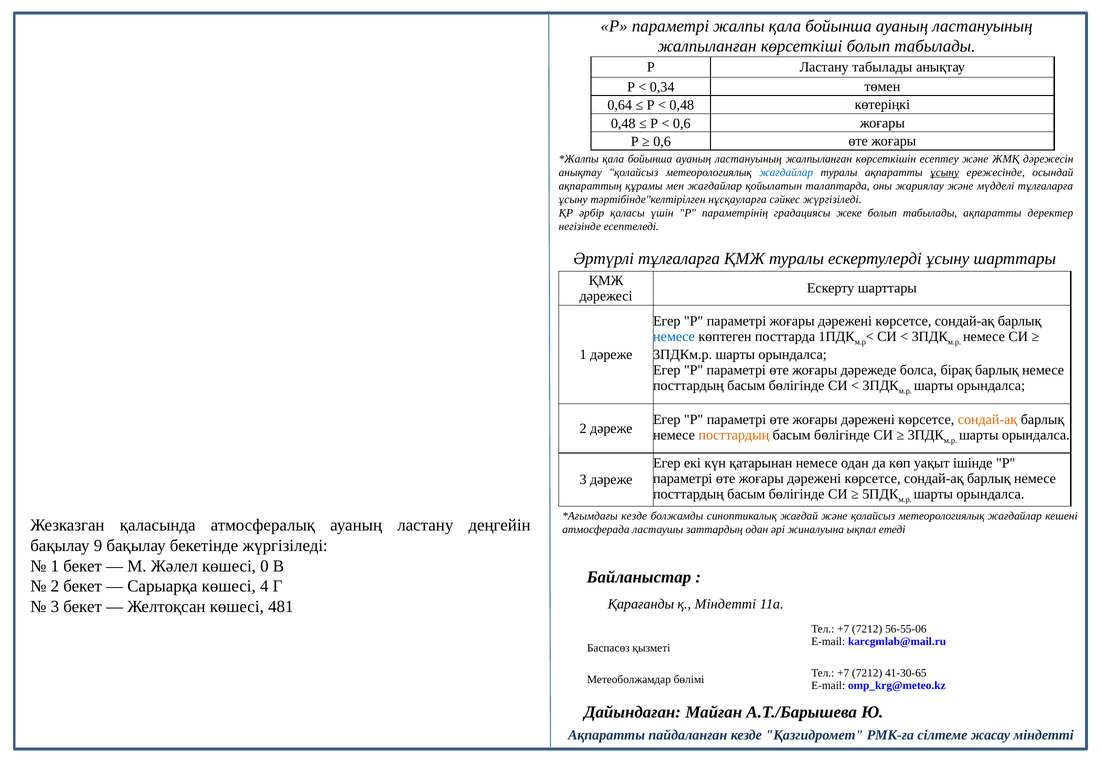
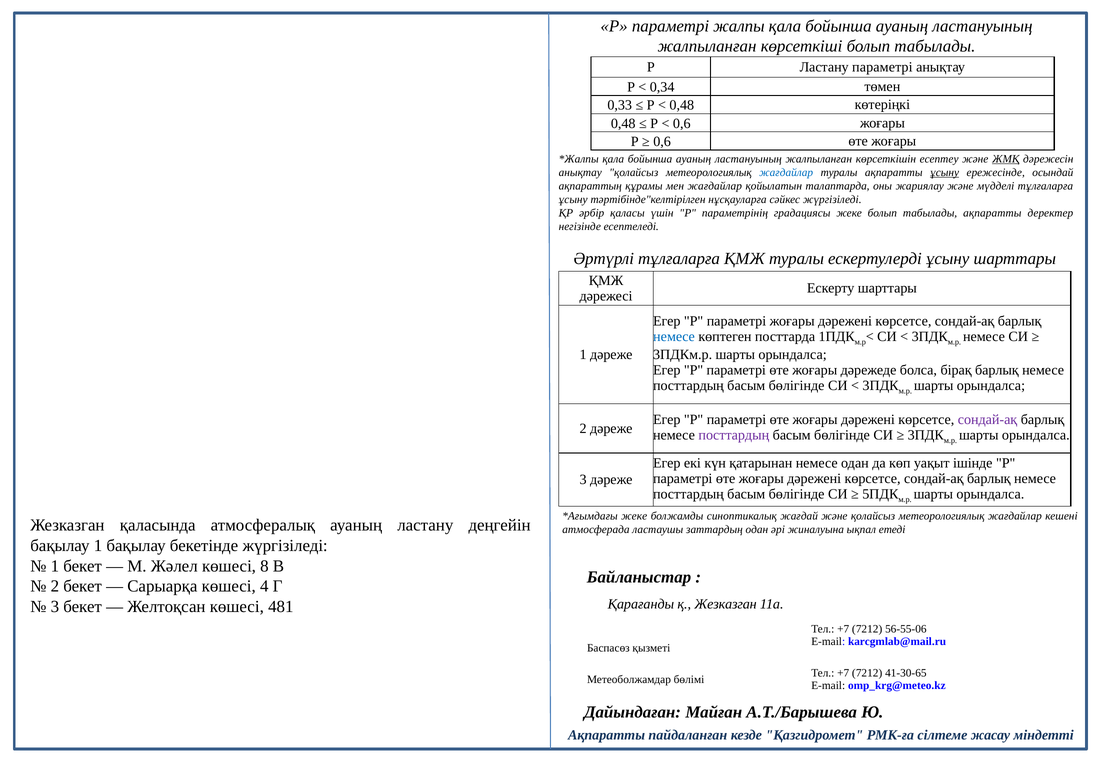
Ластану табылады: табылады -> параметрі (882, 67)
0,64: 0,64 -> 0,33 (620, 105)
ЖМҚ underline: none -> present (1006, 159)
сондай-ақ colour: orange -> purple (988, 420)
посттардың colour: orange -> purple (734, 435)
кезде: кезде -> жеке (634, 516)
бақылау 9: 9 -> 1 (98, 546)
0: 0 -> 8 (264, 566)
қ Міндетті: Міндетті -> Жезказган (726, 604)
